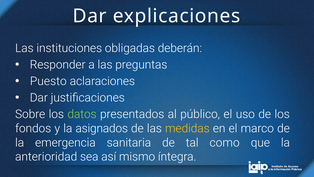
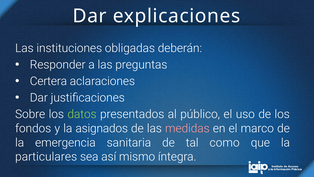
Puesto: Puesto -> Certera (48, 81)
medidas colour: yellow -> pink (187, 128)
anterioridad: anterioridad -> particulares (46, 156)
